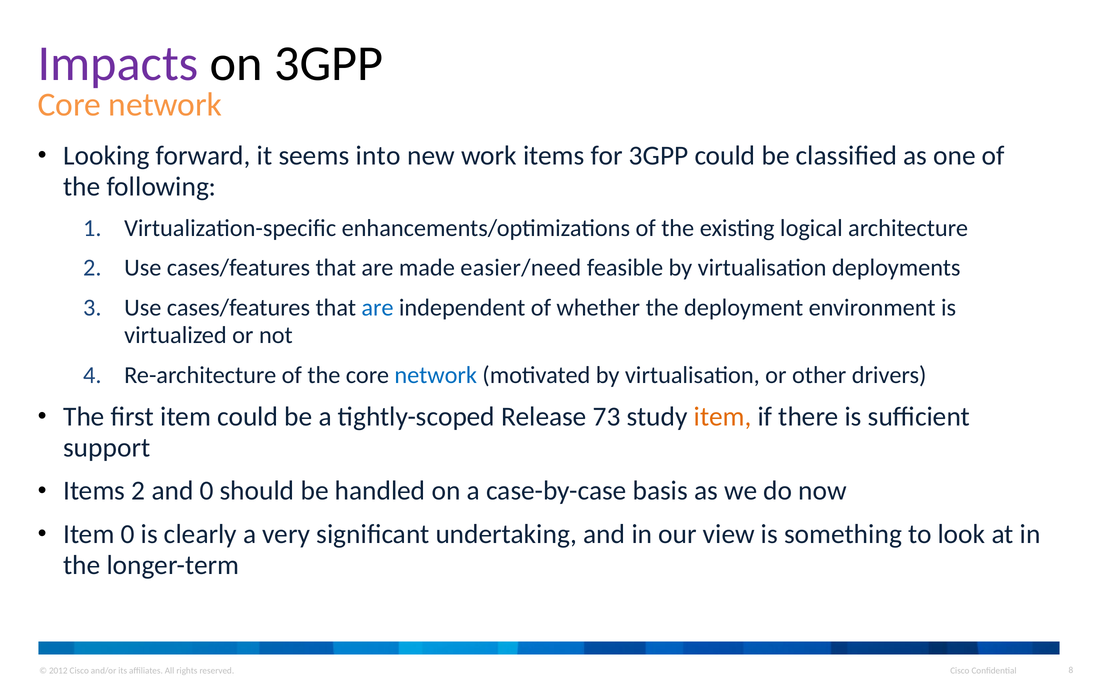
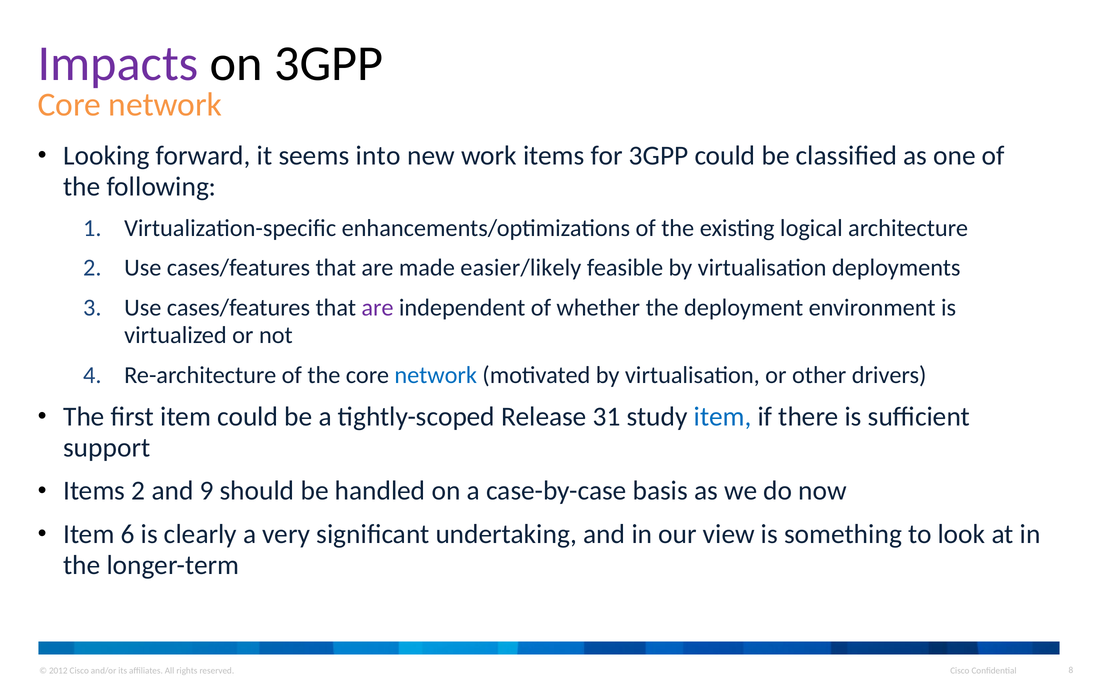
easier/need: easier/need -> easier/likely (521, 268)
are colour: blue -> purple (378, 308)
73: 73 -> 31 (607, 417)
item colour: orange -> blue (723, 417)
and 0: 0 -> 9 (207, 491)
Item 0: 0 -> 6 (128, 534)
